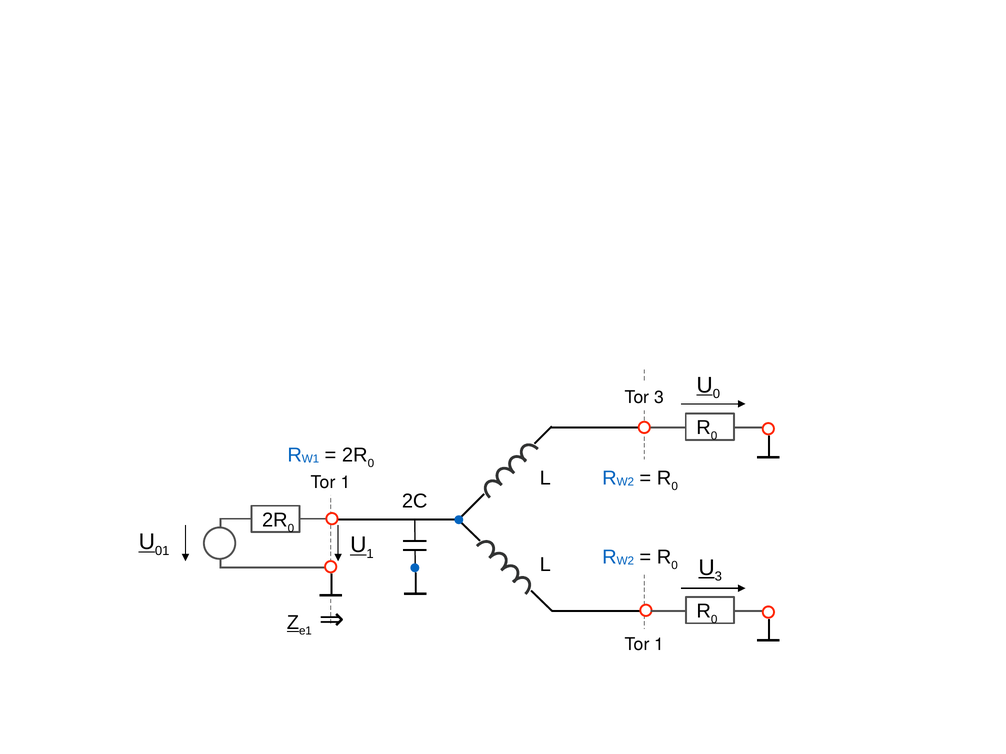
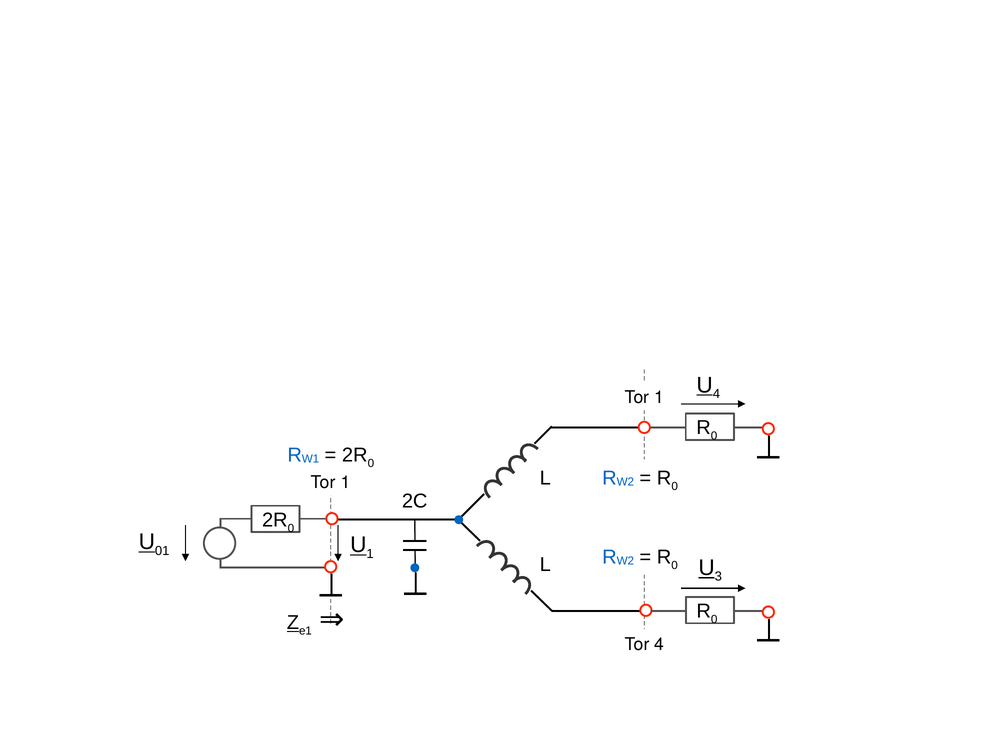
0: 0 -> 4 (716, 394)
3: 3 -> 1 (659, 398)
1: 1 -> 4 (659, 645)
